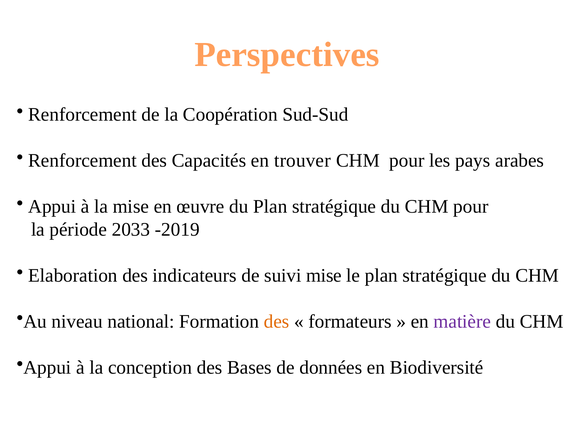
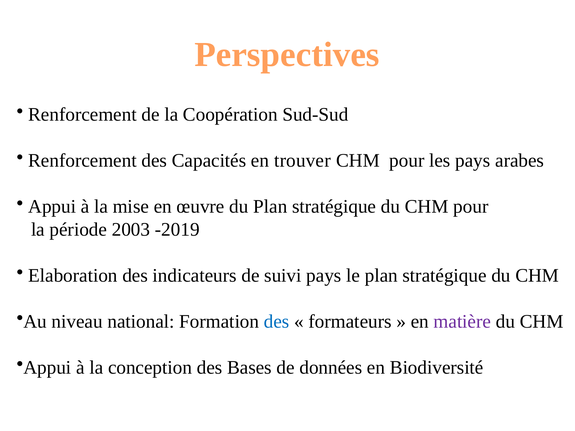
2033: 2033 -> 2003 (131, 230)
suivi mise: mise -> pays (324, 276)
des colour: orange -> blue (277, 322)
